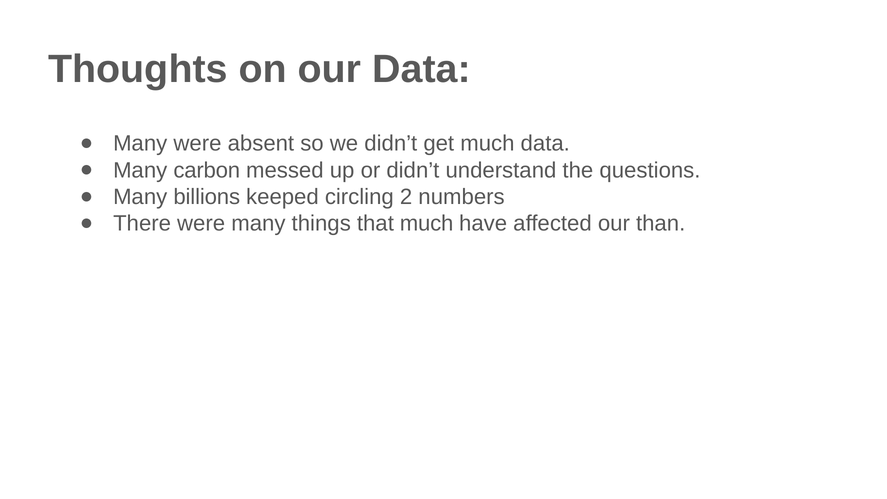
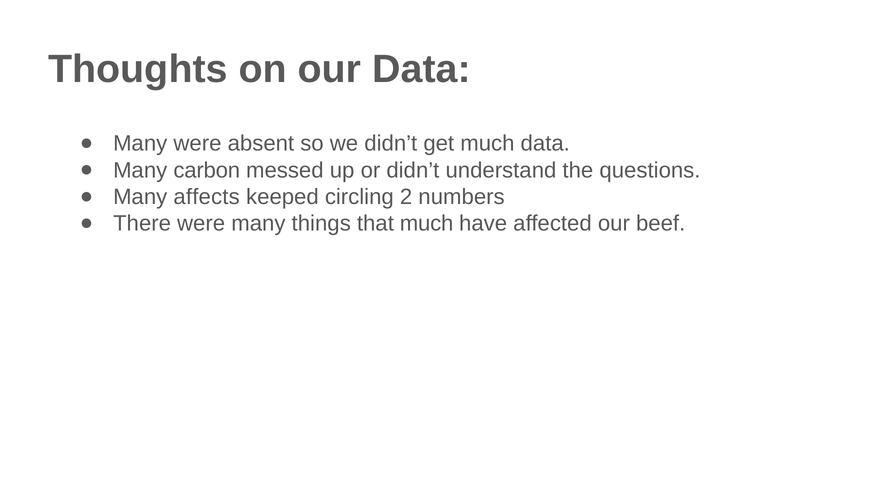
billions: billions -> affects (207, 197)
than: than -> beef (661, 223)
